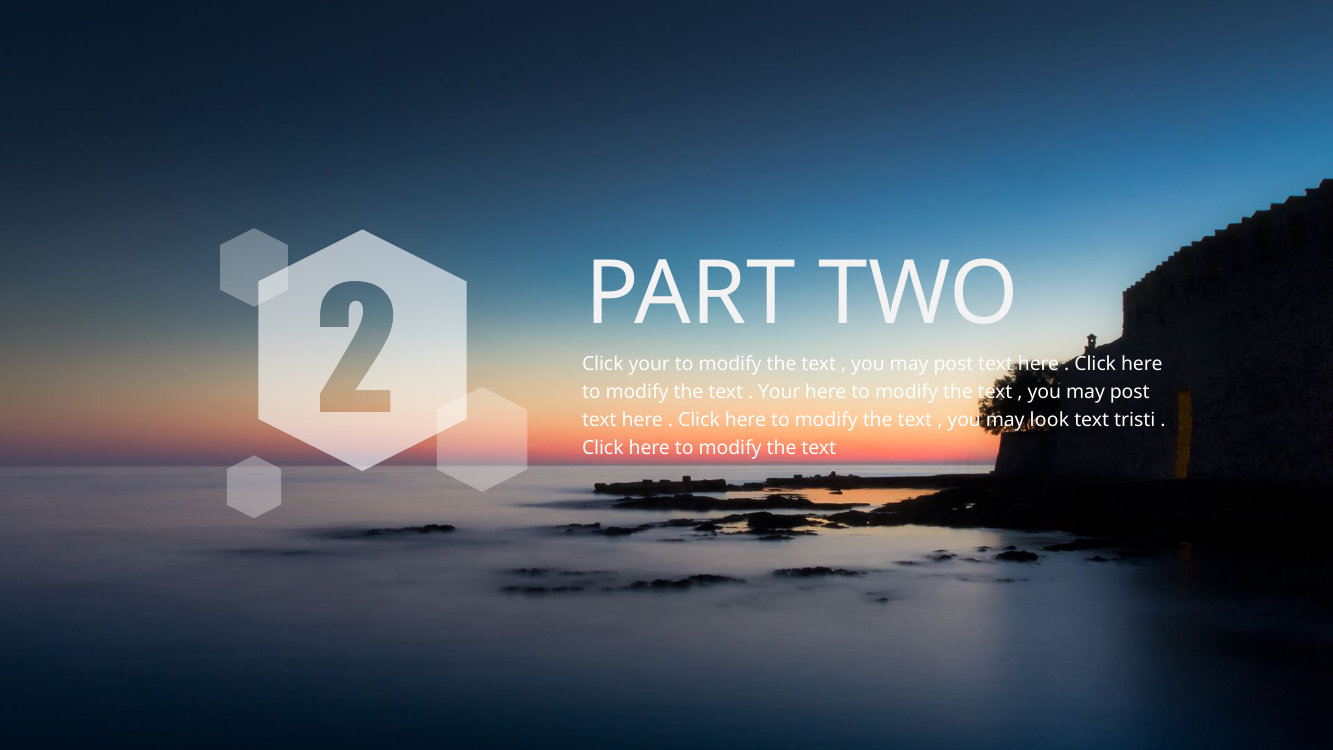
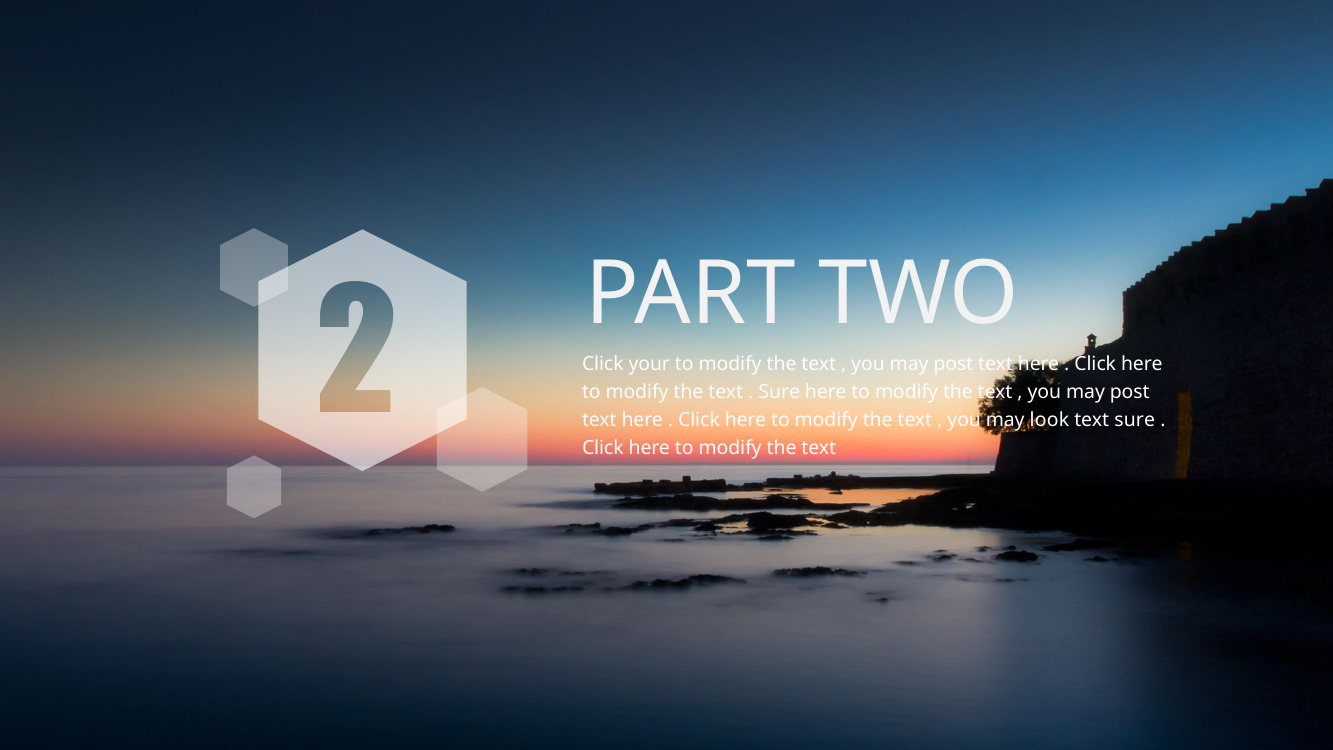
Your: Your -> Sure (779, 392)
text tristi: tristi -> sure (1135, 420)
